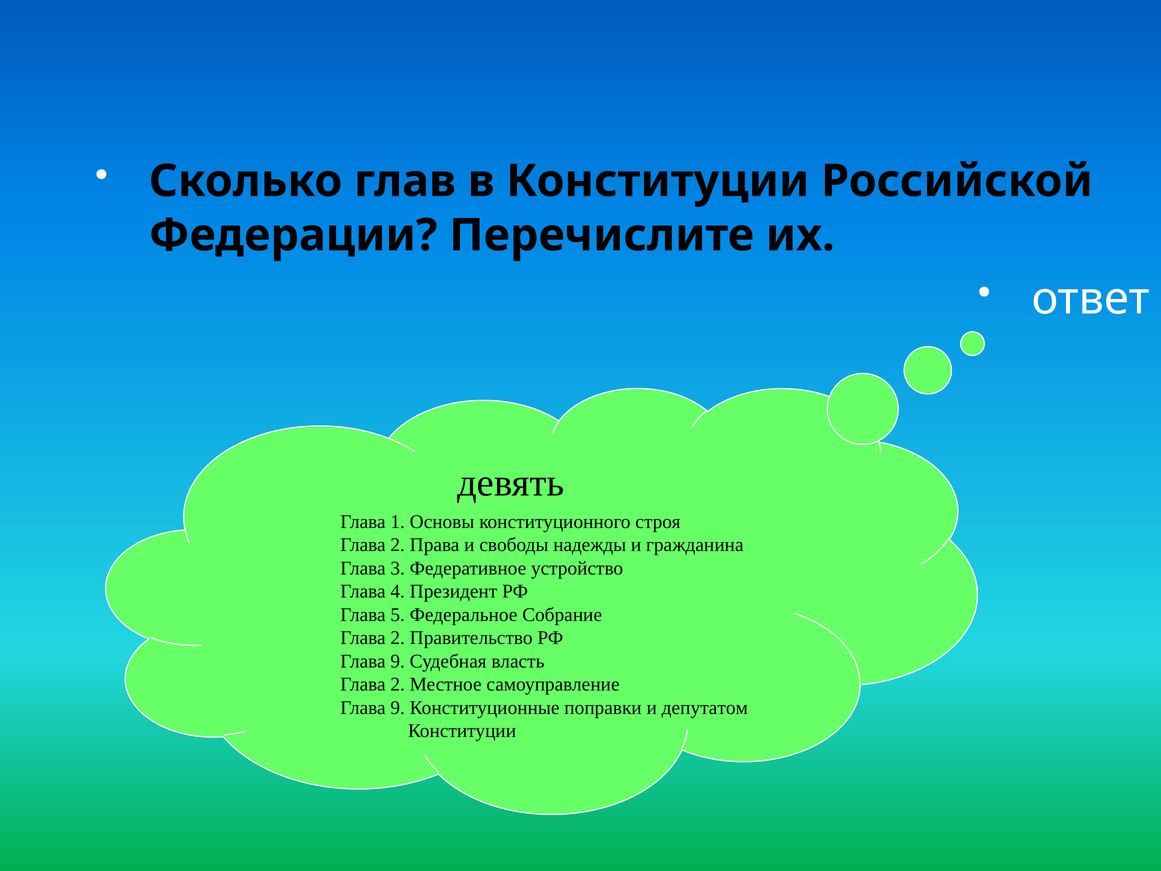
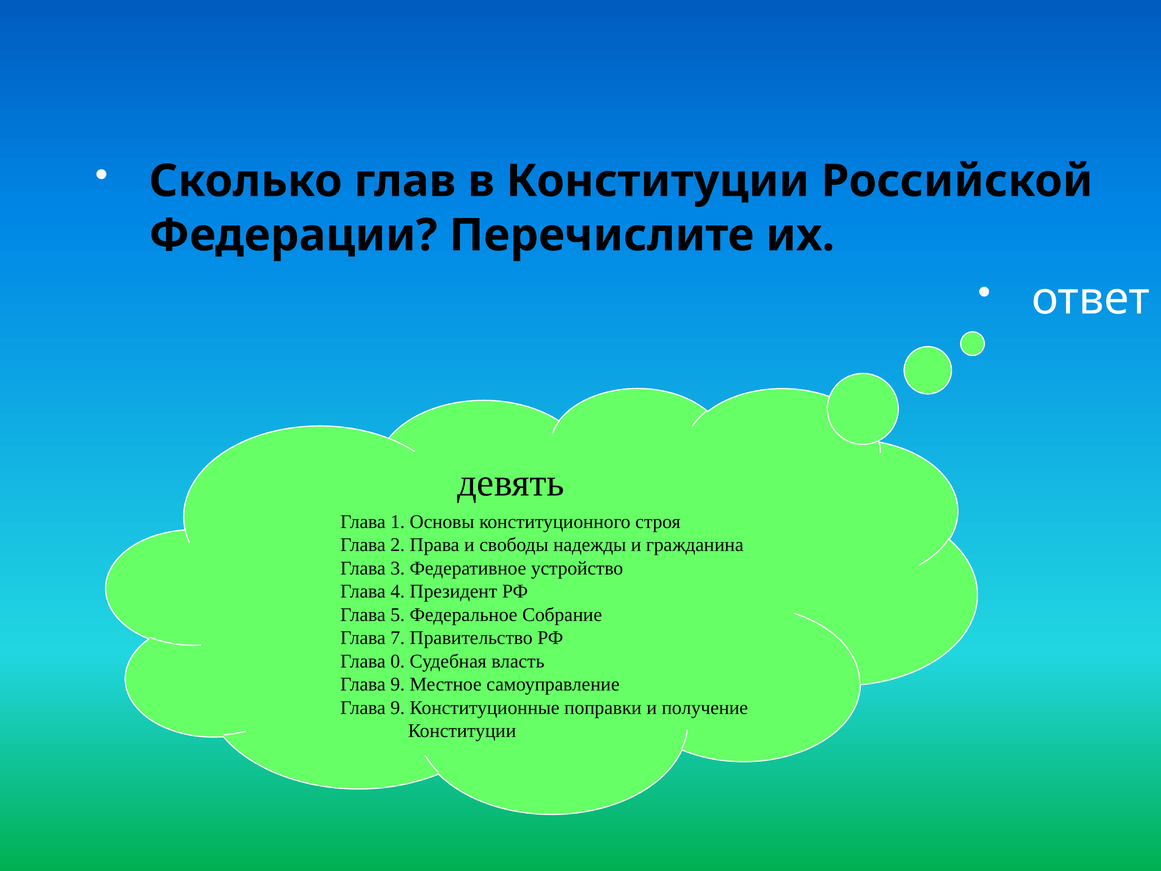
2: 2 -> 7 (398, 638)
9: 9 -> 0 (398, 661)
2: 2 -> 9 (398, 684)
депутатом: депутатом -> получение (705, 707)
